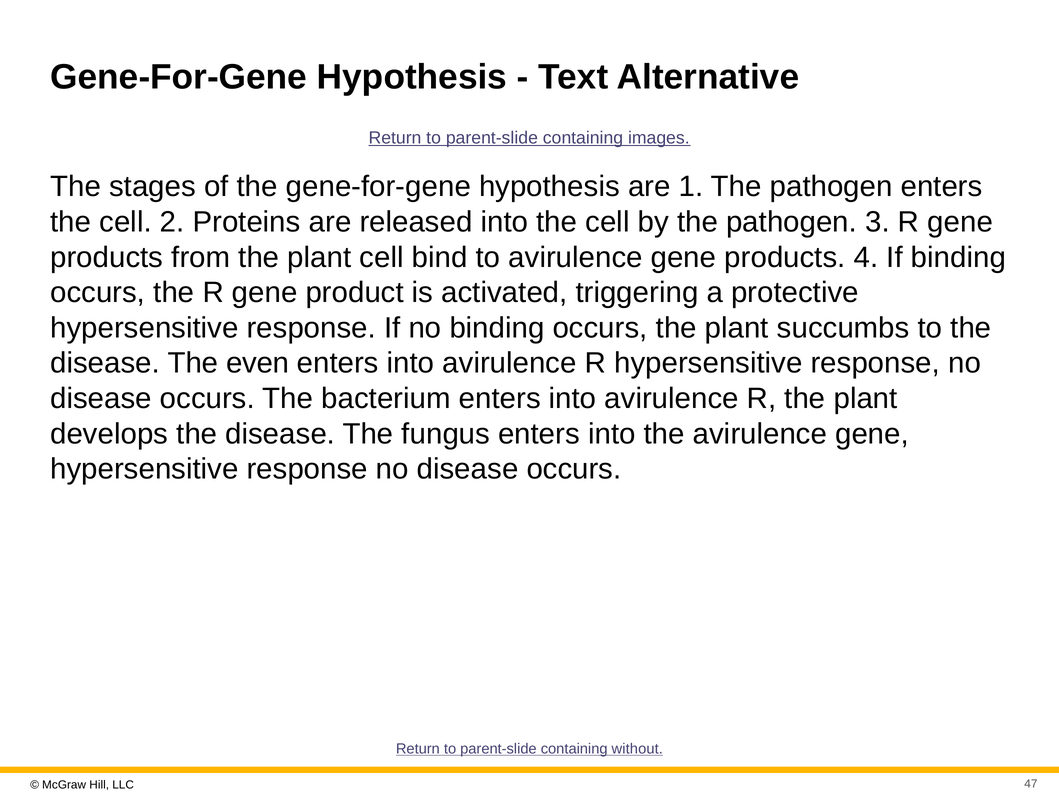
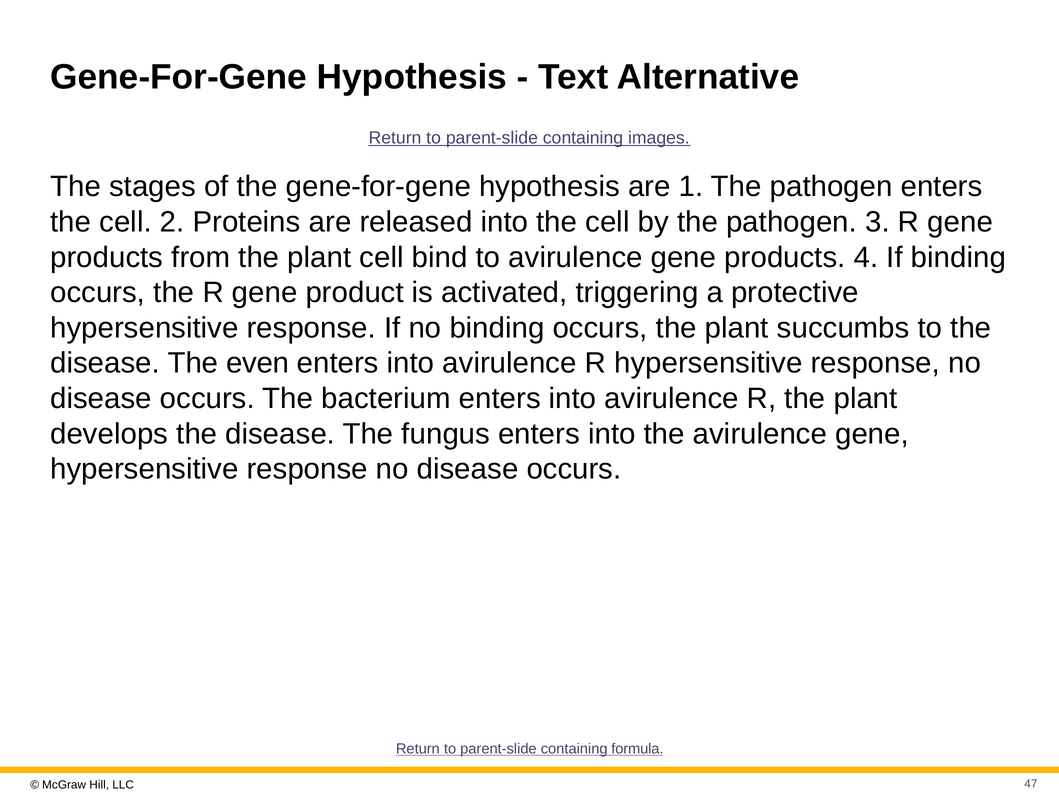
without: without -> formula (637, 749)
